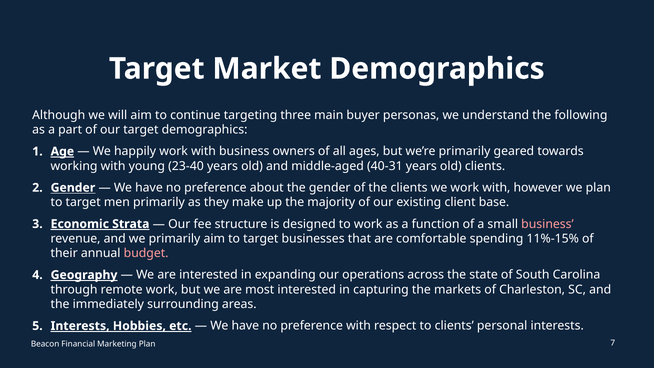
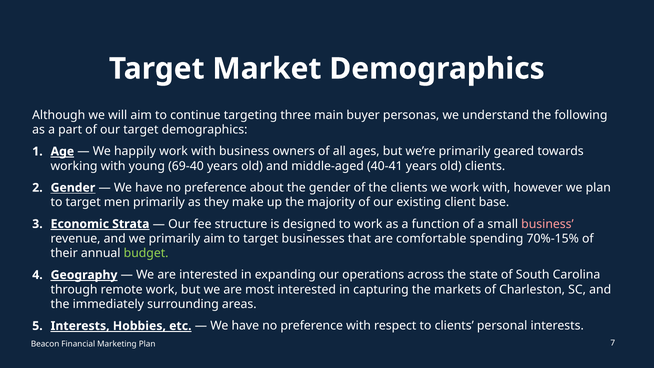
23-40: 23-40 -> 69-40 (186, 166)
40-31: 40-31 -> 40-41 (385, 166)
11%-15%: 11%-15% -> 70%-15% (553, 239)
budget colour: pink -> light green (146, 253)
